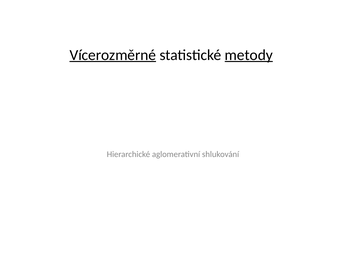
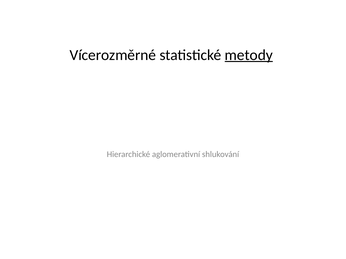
Vícerozměrné underline: present -> none (113, 55)
